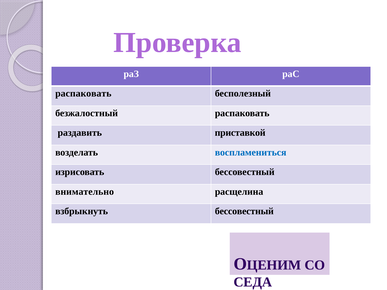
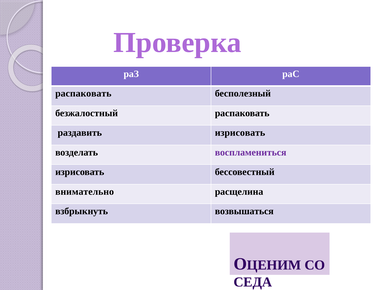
раздавить приставкой: приставкой -> изрисовать (240, 133)
воспламениться colour: blue -> purple (251, 152)
взбрыкнуть бессовестный: бессовестный -> возвышаться (244, 211)
